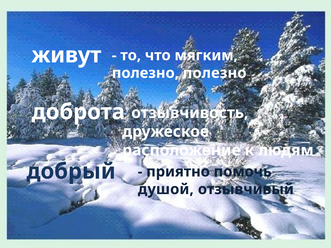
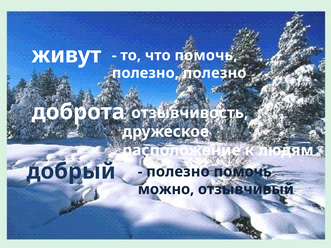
что мягким: мягким -> помочь (206, 55)
приятно: приятно -> полезно (178, 172)
душой: душой -> можно (166, 189)
